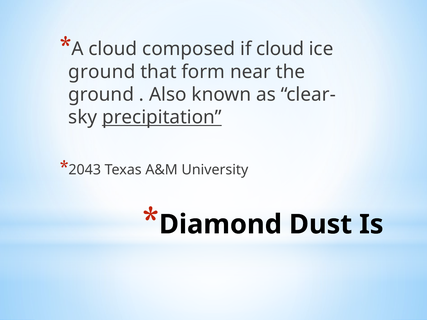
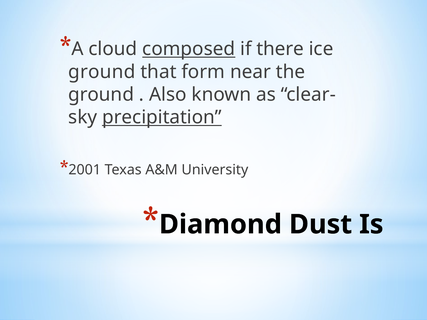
composed underline: none -> present (189, 49)
if cloud: cloud -> there (280, 49)
2043: 2043 -> 2001 (85, 170)
